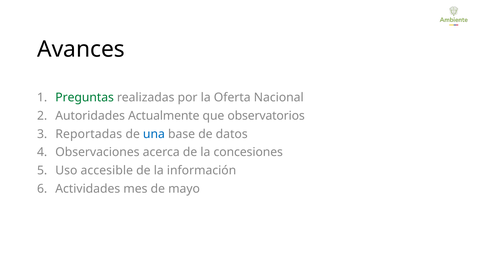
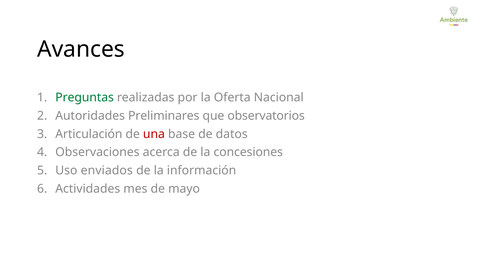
Actualmente: Actualmente -> Preliminares (164, 116)
Reportadas: Reportadas -> Articulación (89, 134)
una colour: blue -> red (154, 134)
accesible: accesible -> enviados (107, 170)
